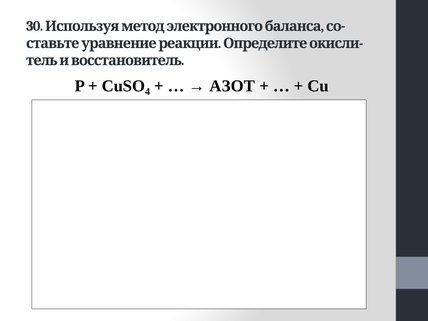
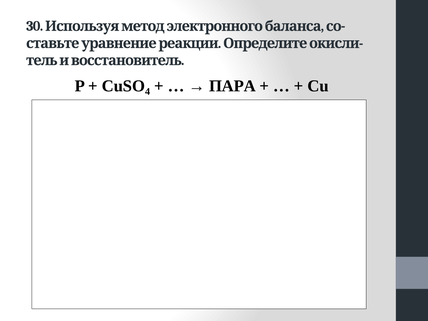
АЗОТ: АЗОТ -> ПАРА (232, 86)
